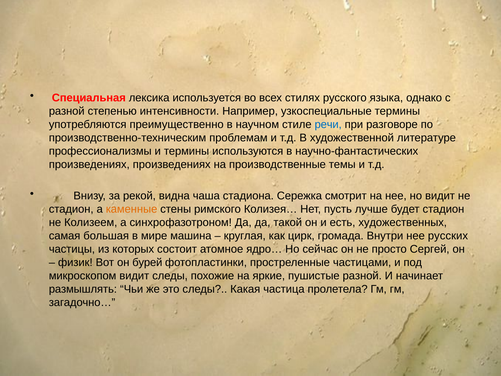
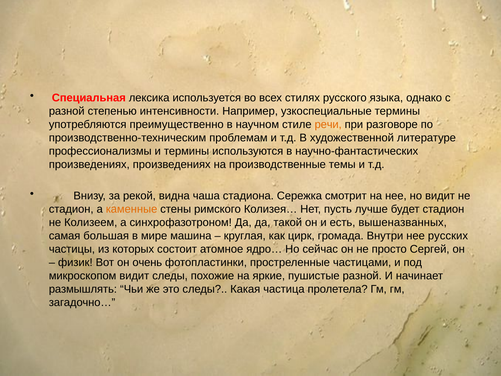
речи colour: blue -> orange (328, 124)
художественных: художественных -> вышеназванных (403, 222)
бурей: бурей -> очень (147, 262)
